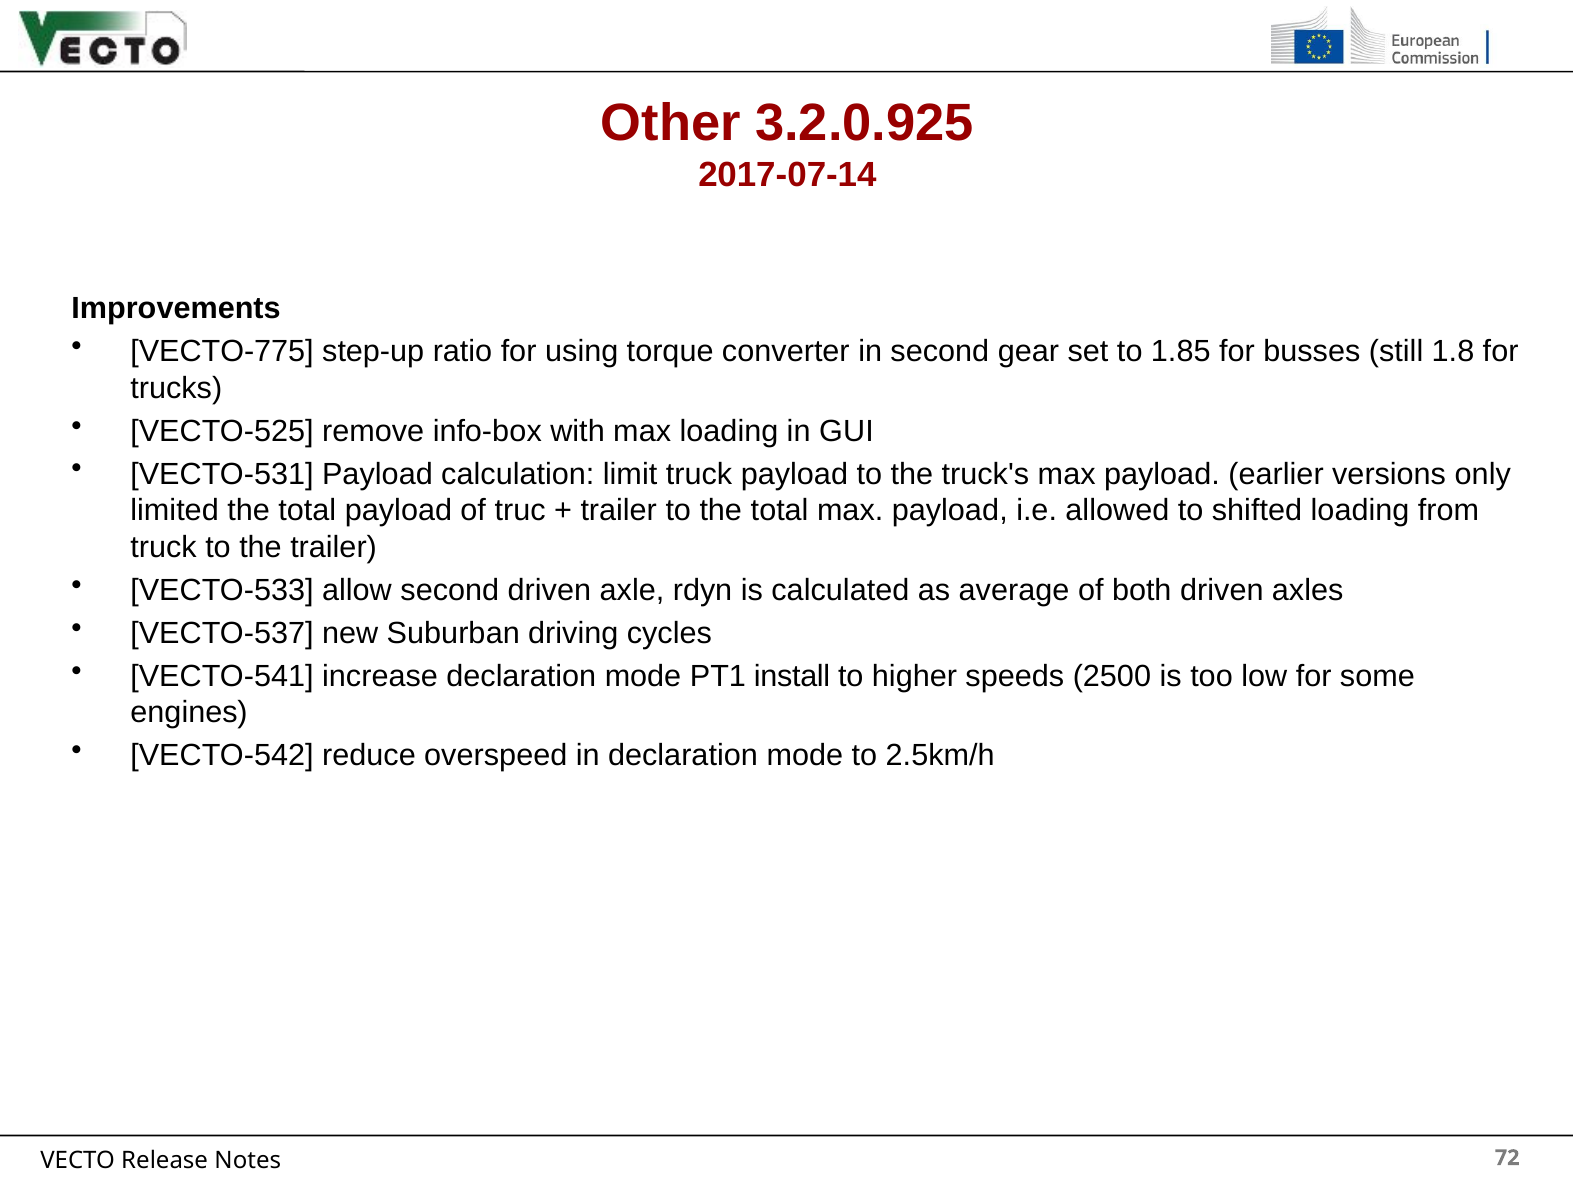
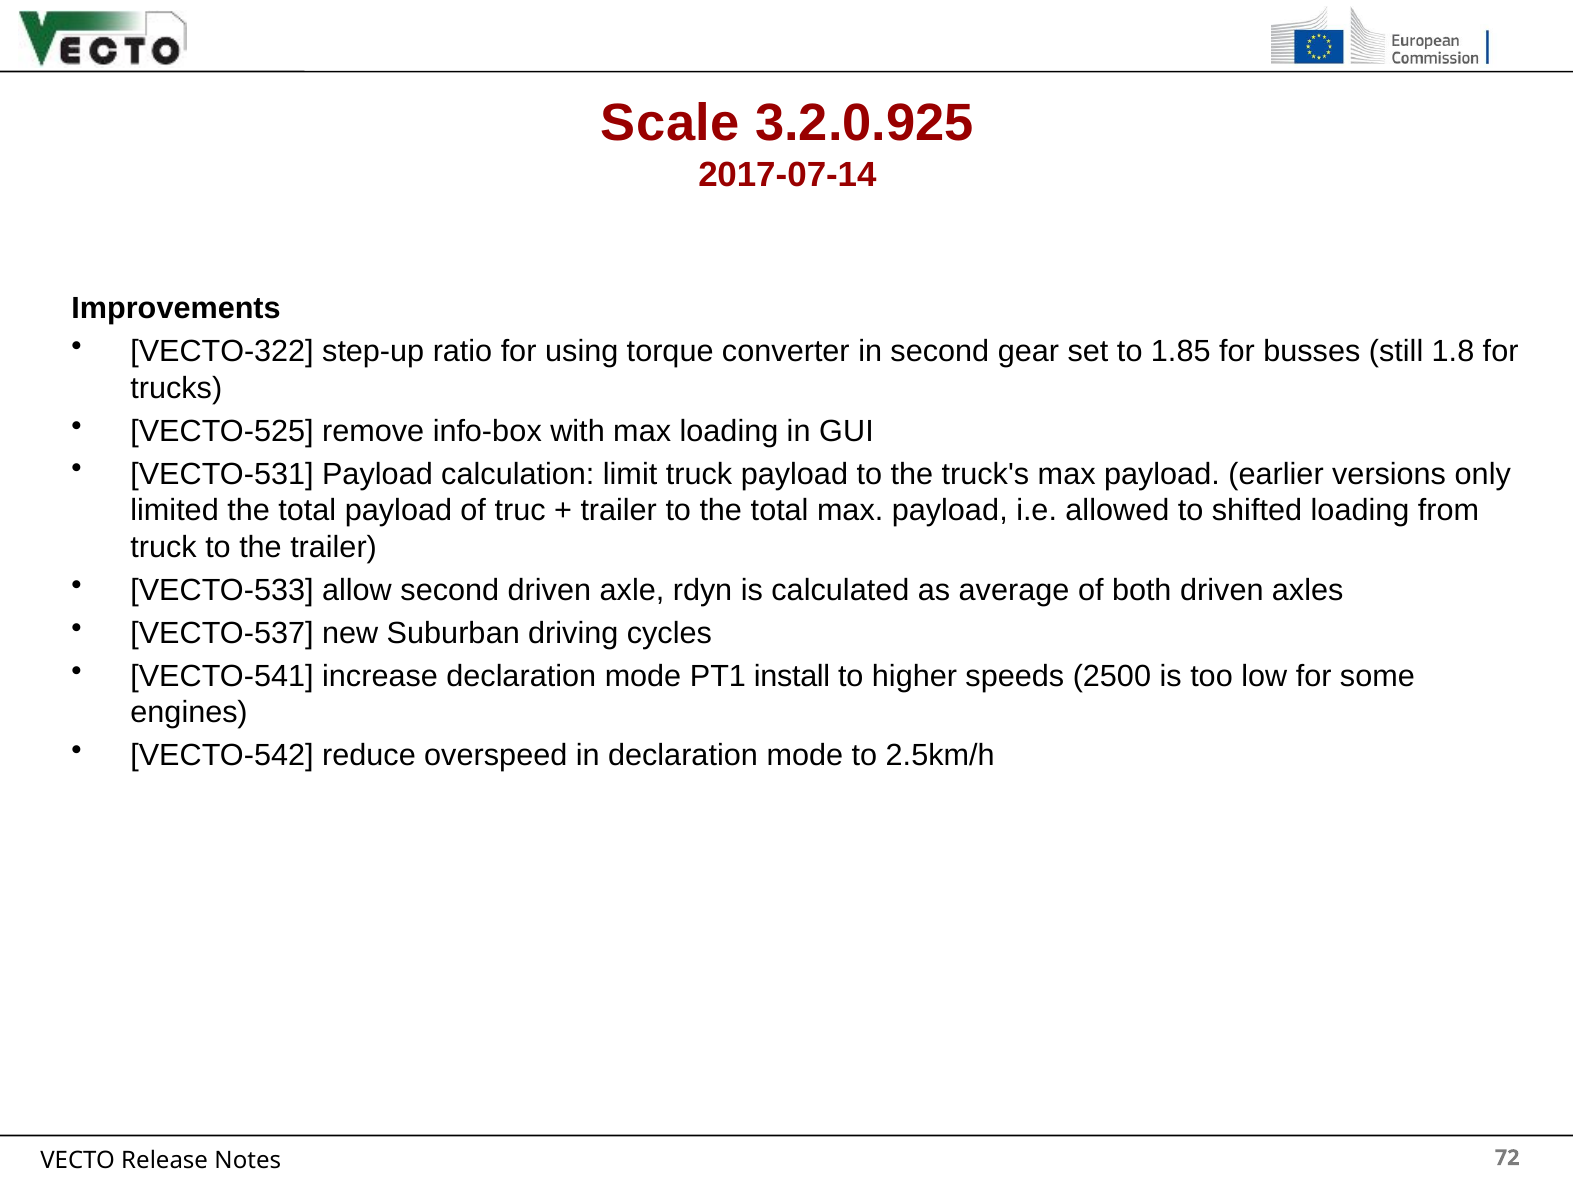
Other: Other -> Scale (670, 123)
VECTO-775: VECTO-775 -> VECTO-322 (222, 351)
